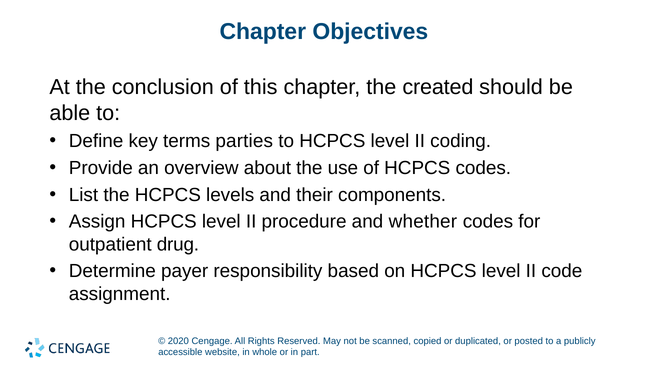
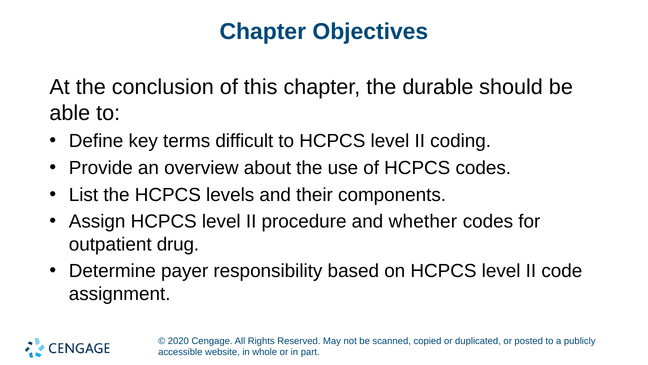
created: created -> durable (438, 87)
parties: parties -> difficult (244, 141)
